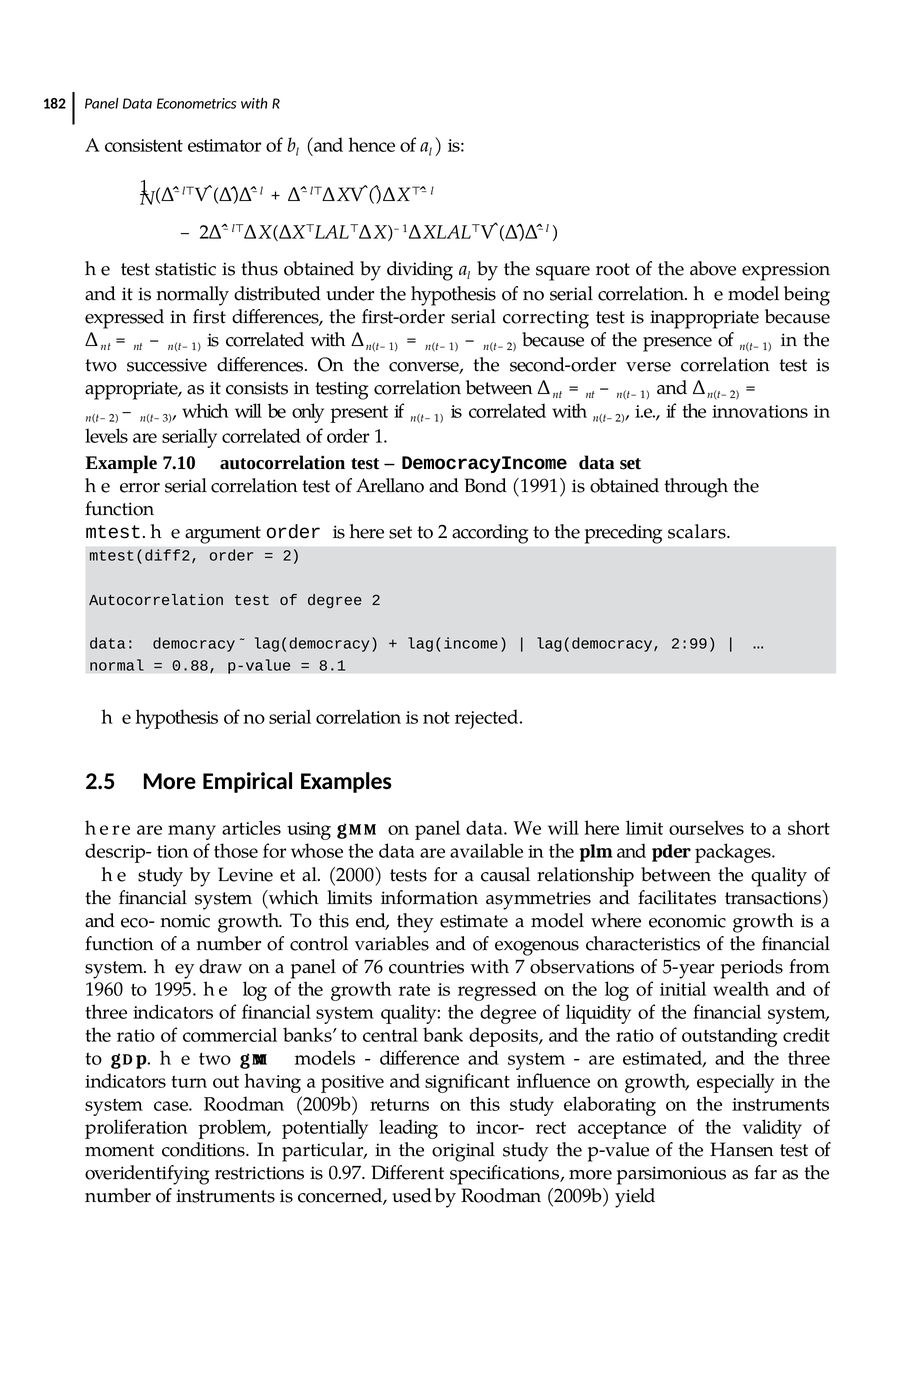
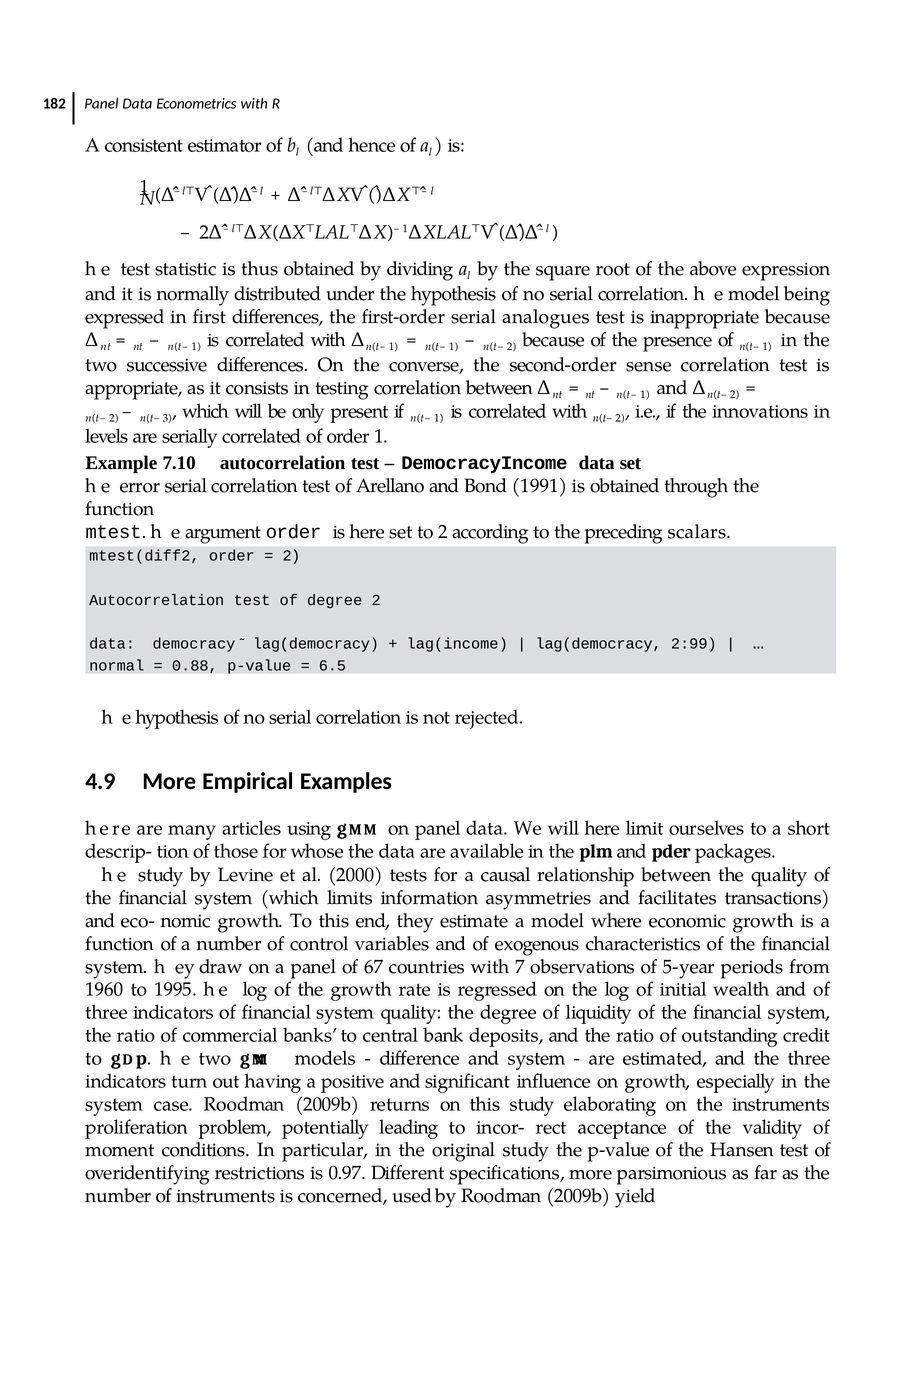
correcting: correcting -> analogues (546, 317)
verse: verse -> sense (649, 365)
8.1: 8.1 -> 6.5 (332, 666)
2.5: 2.5 -> 4.9 (100, 782)
76: 76 -> 67 (374, 967)
